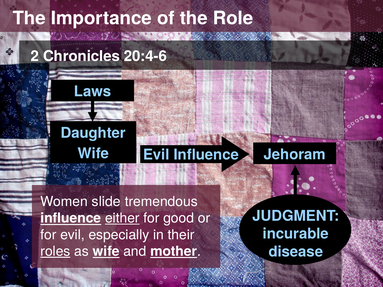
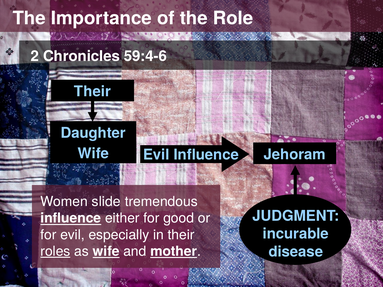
20:4-6: 20:4-6 -> 59:4-6 (145, 56)
Laws: Laws -> Their (93, 92)
either underline: present -> none (122, 218)
